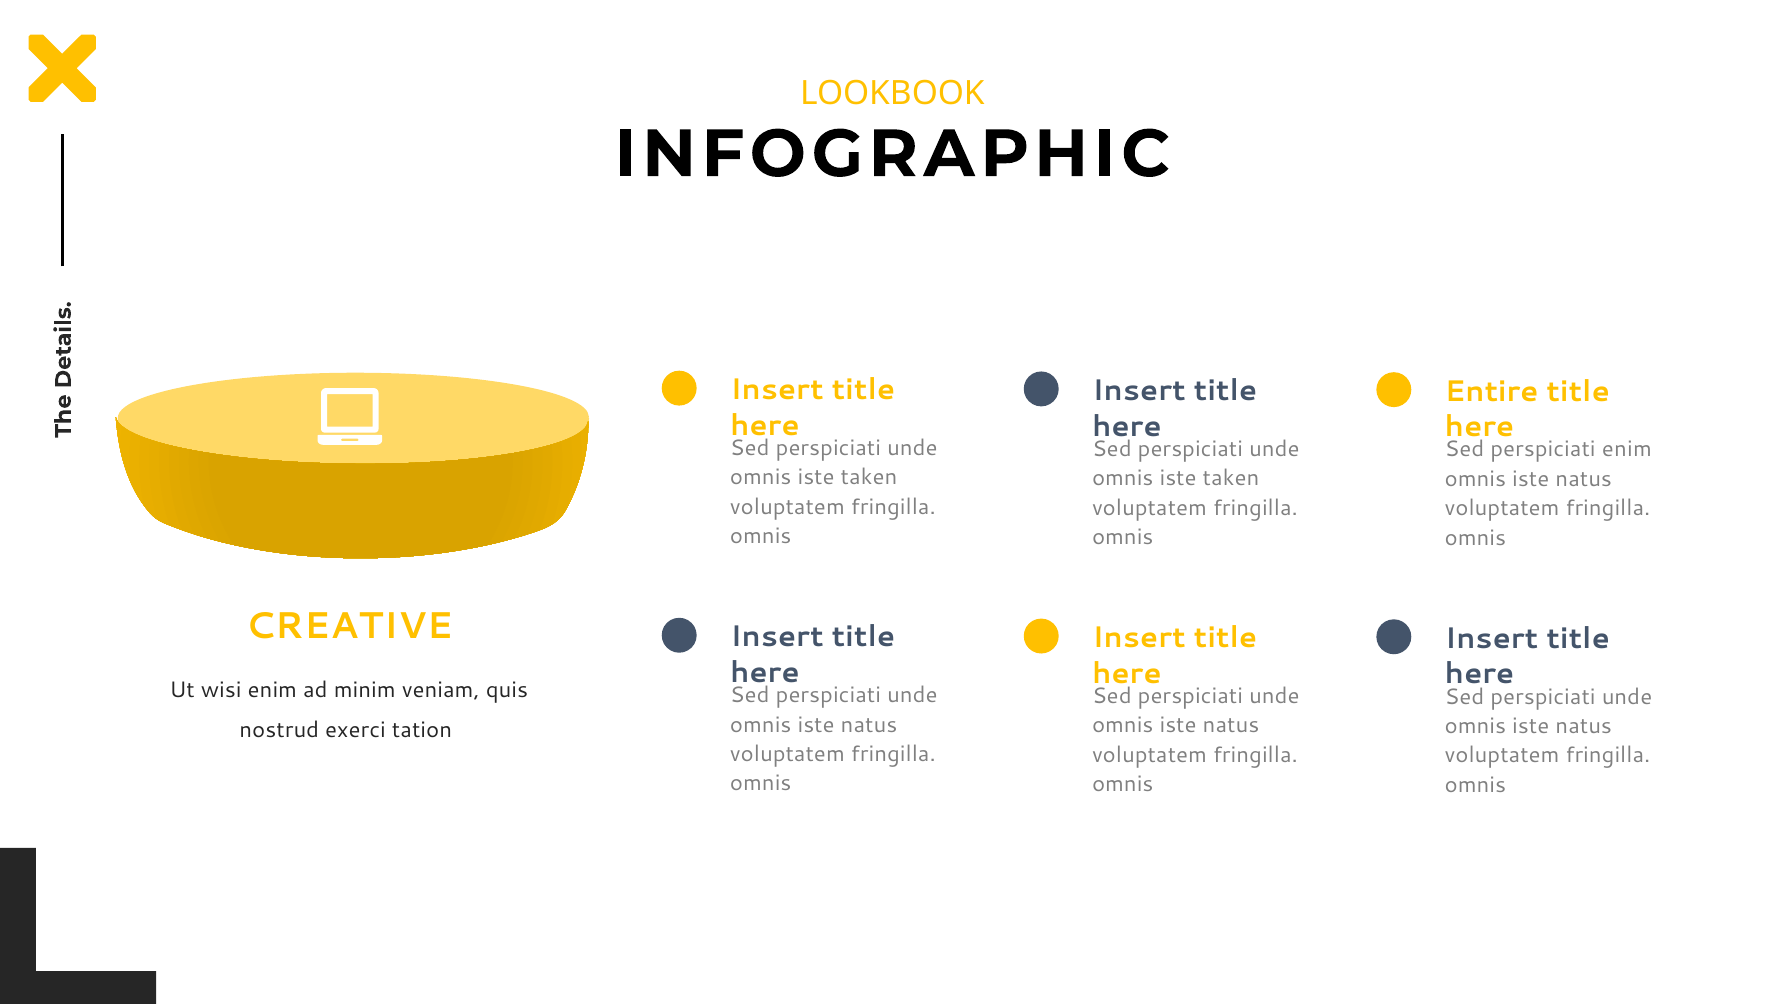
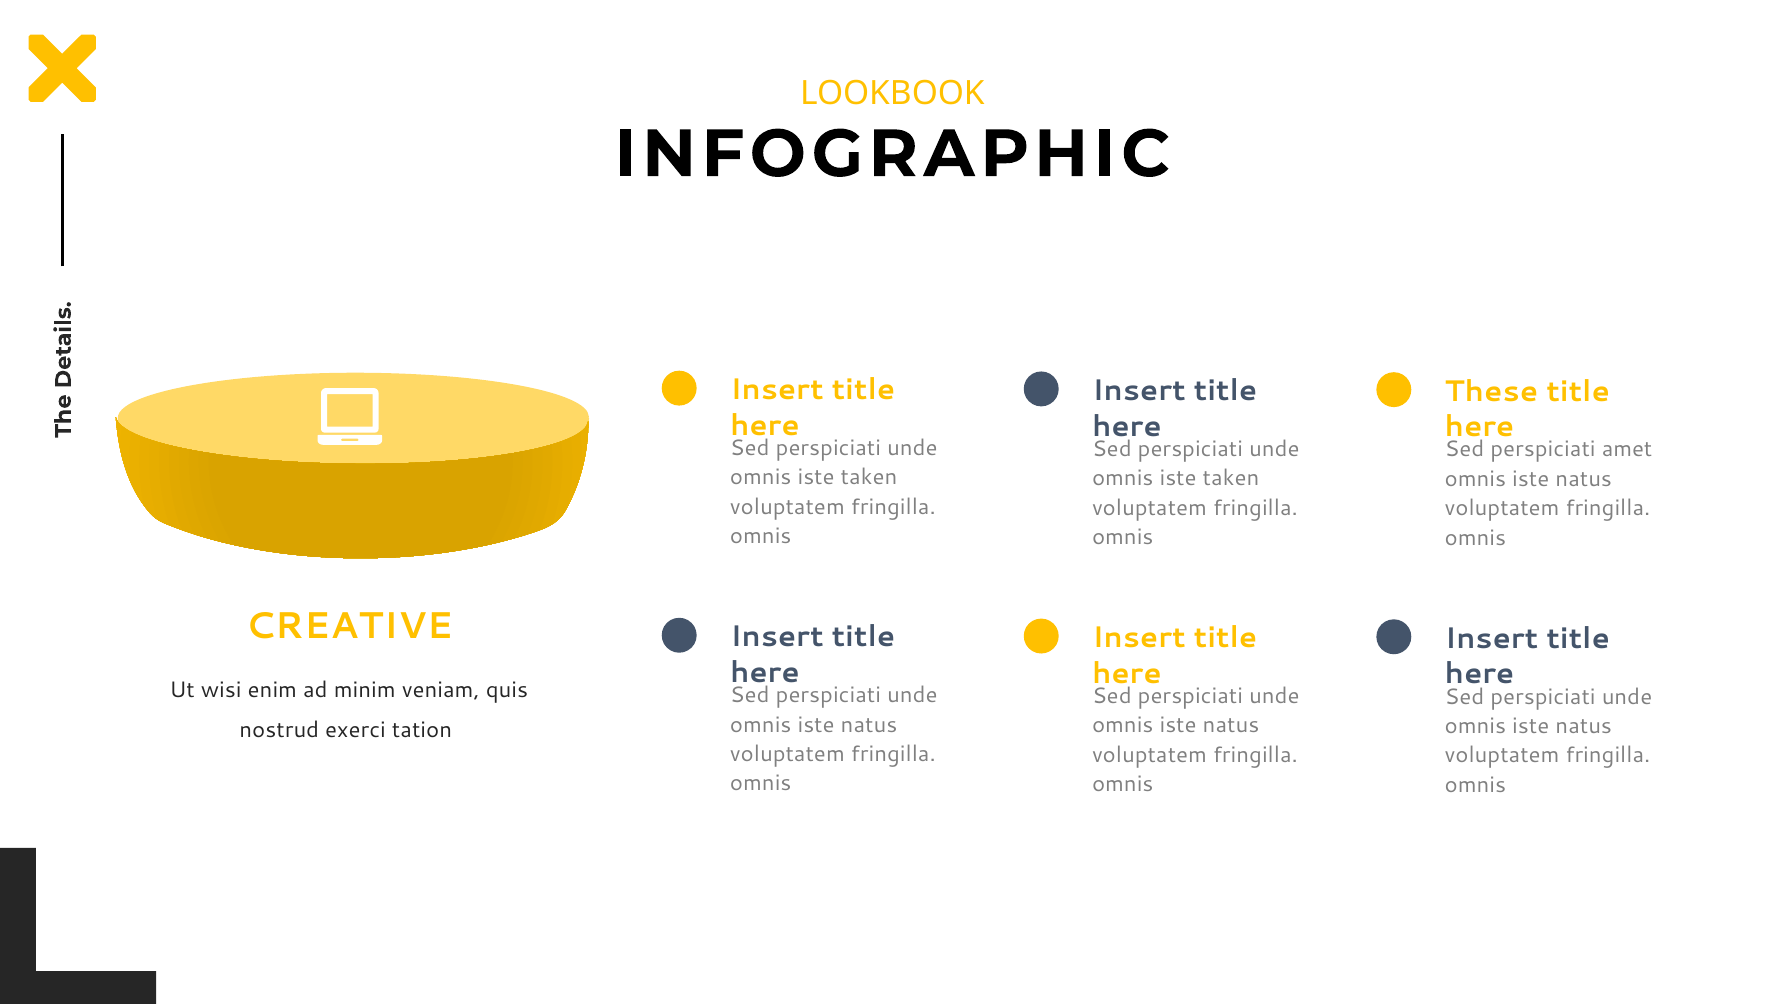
Entire: Entire -> These (1491, 391)
perspiciati enim: enim -> amet (1627, 450)
